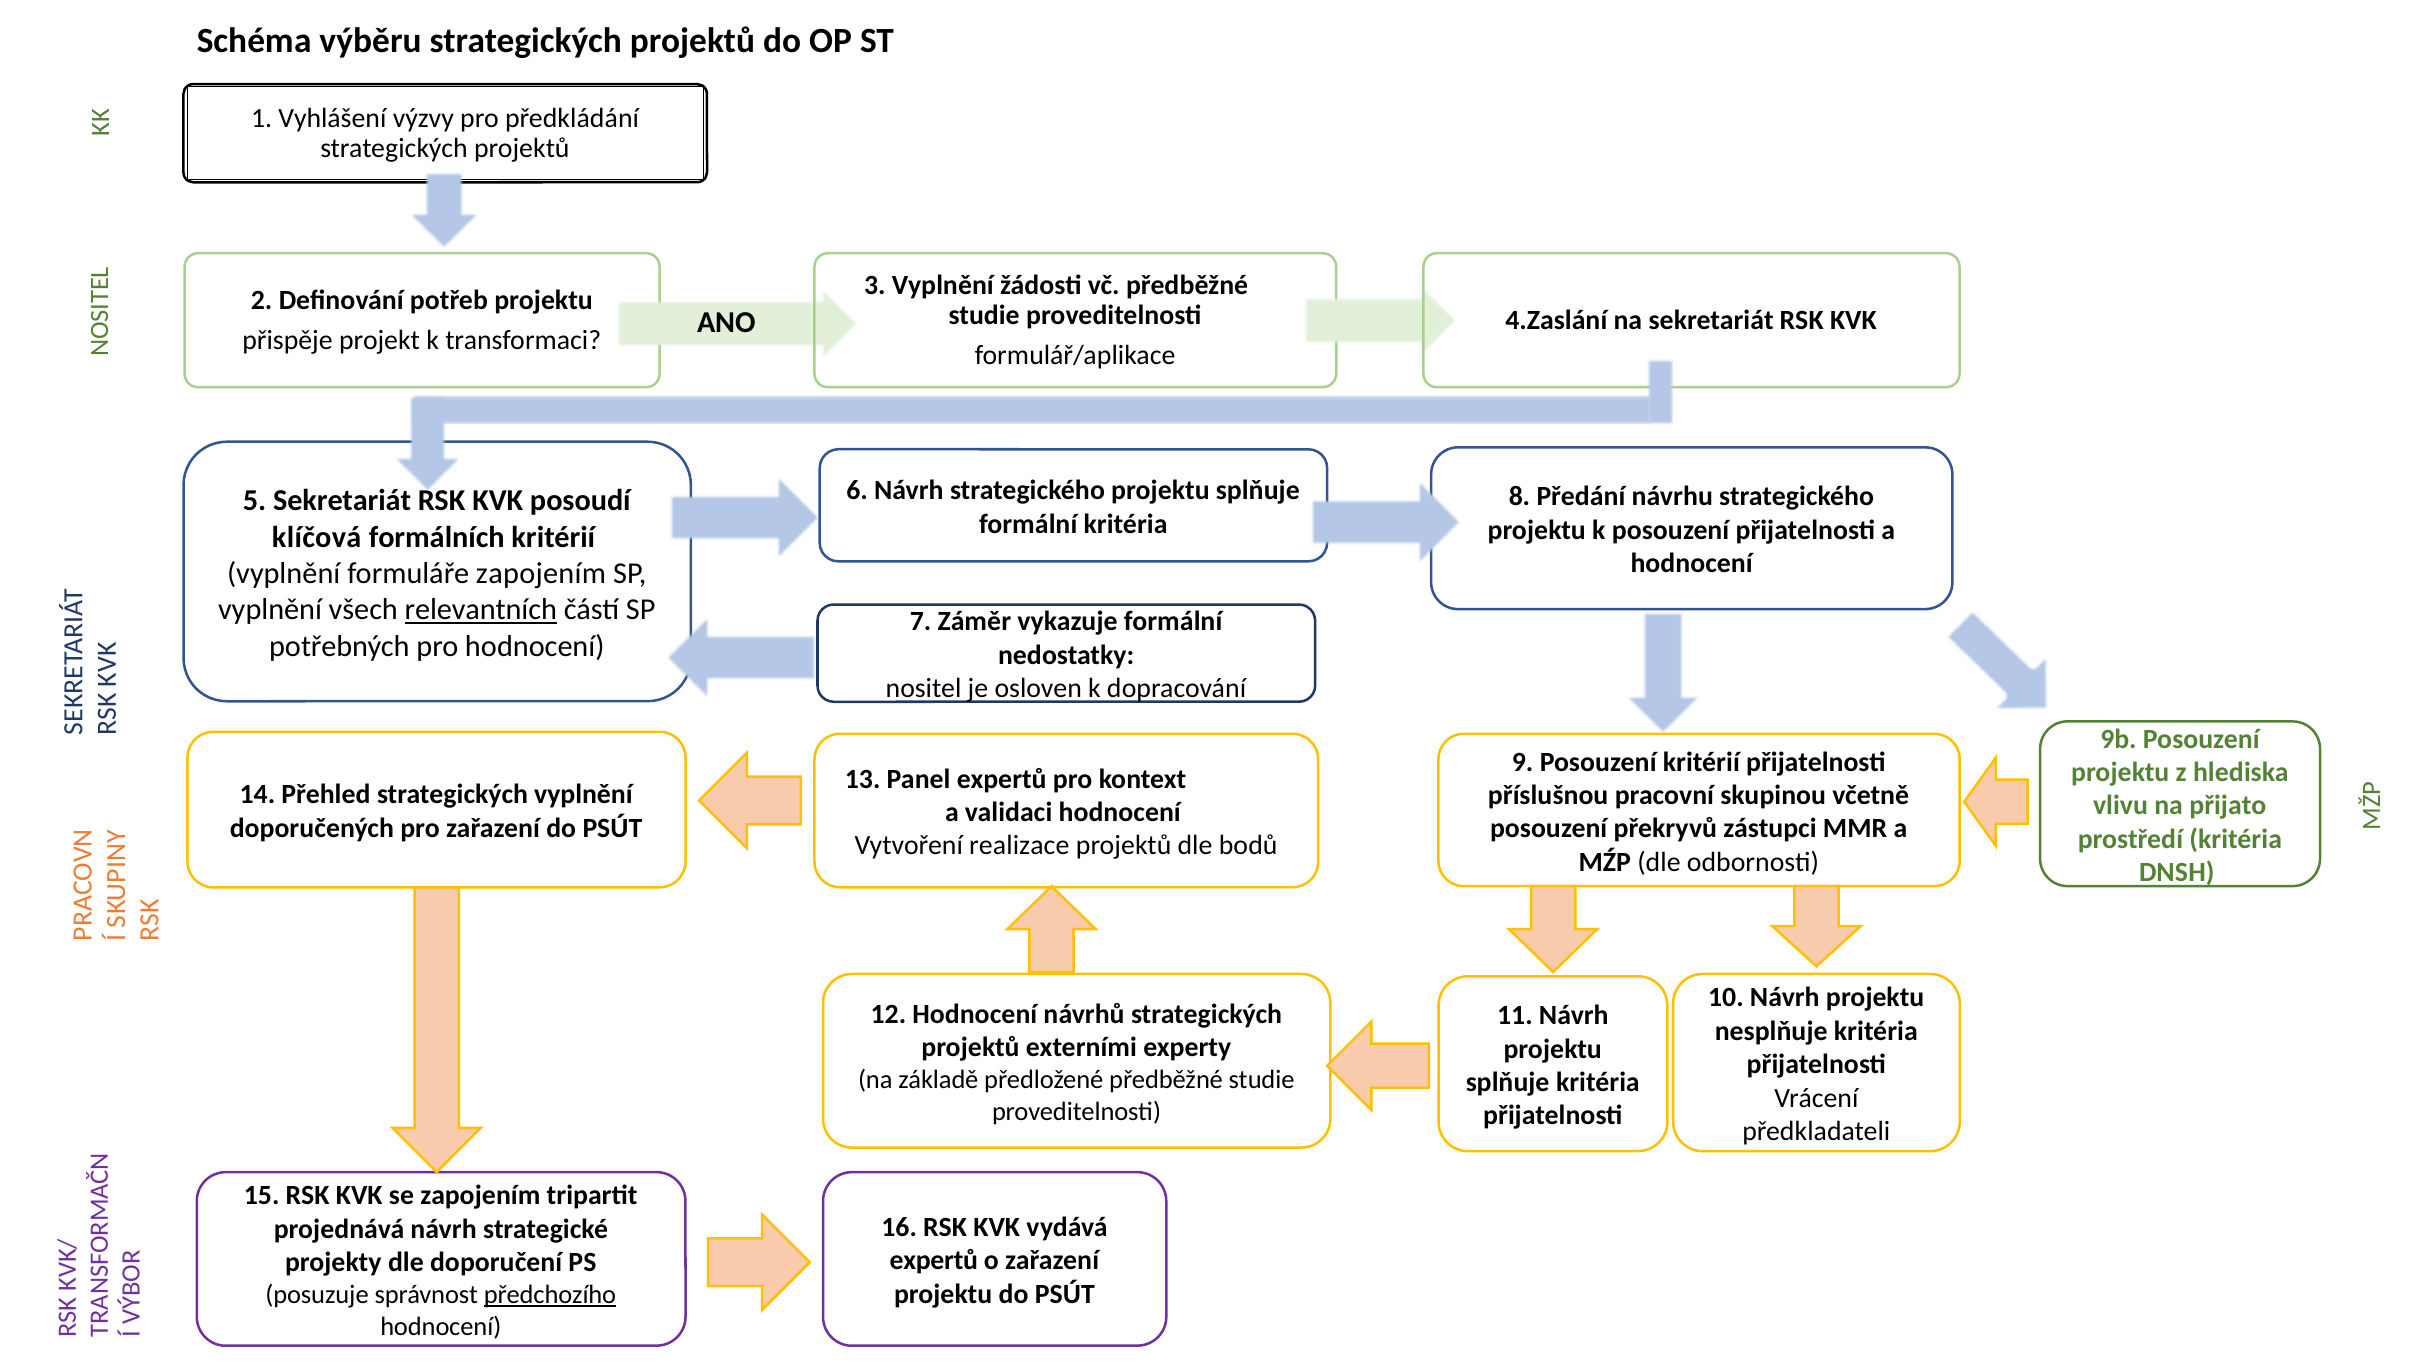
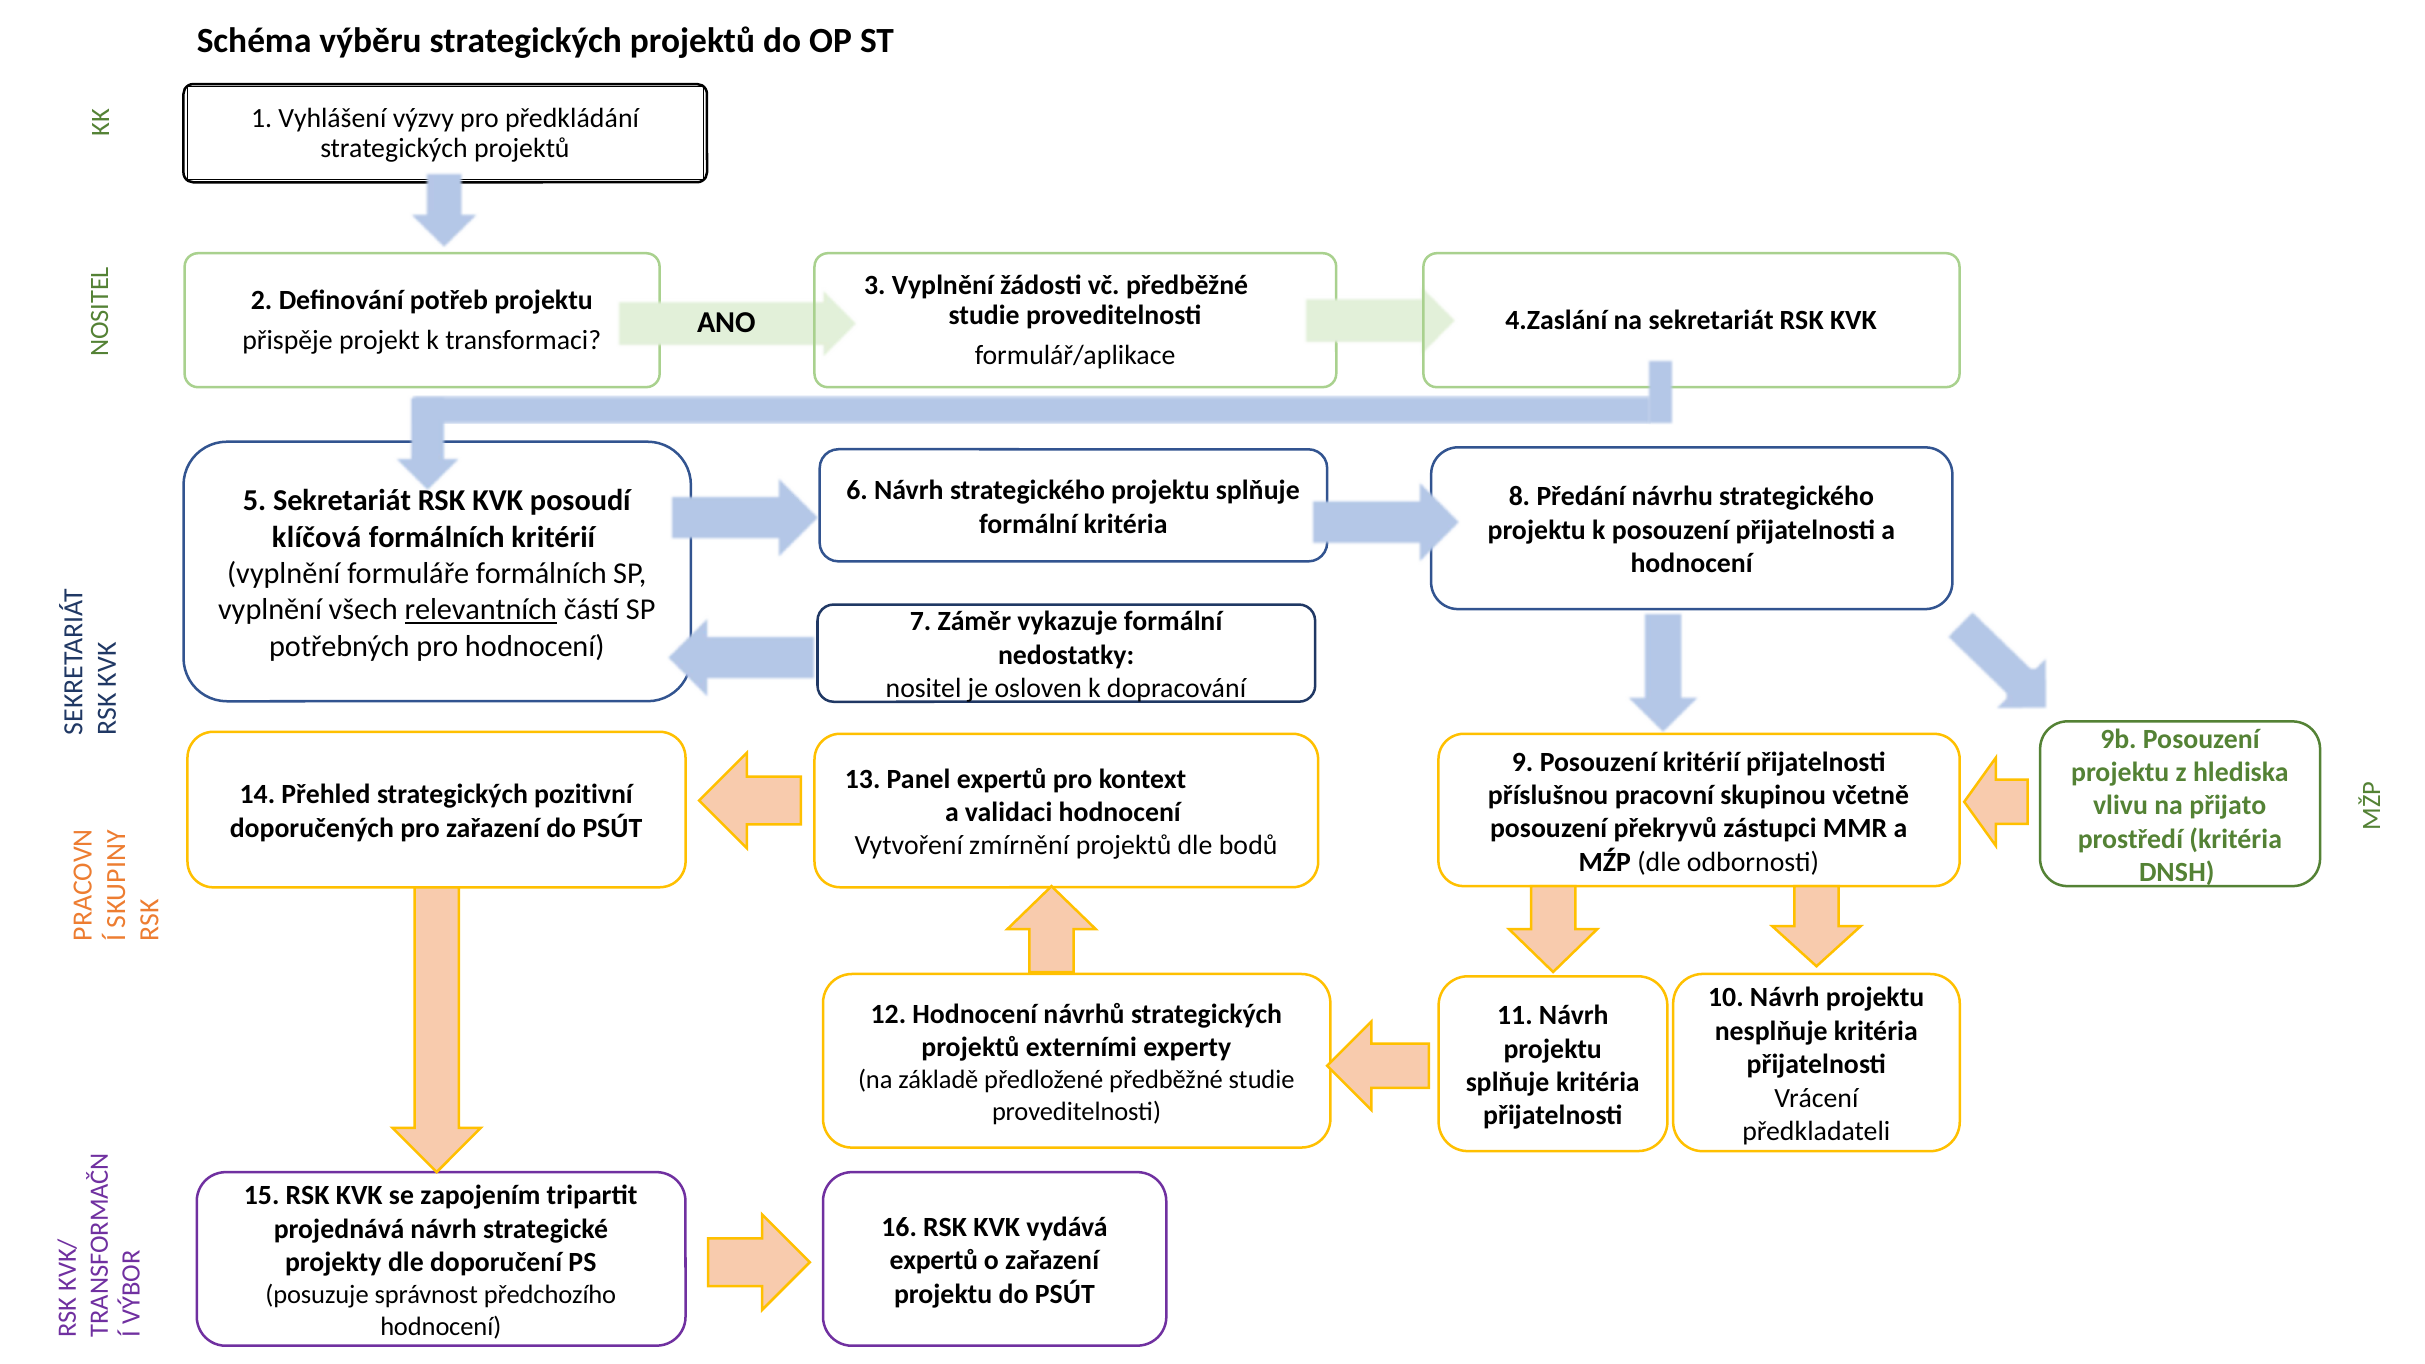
formuláře zapojením: zapojením -> formálních (541, 574)
strategických vyplnění: vyplnění -> pozitivní (583, 795)
realizace: realizace -> zmírnění (1019, 846)
předchozího underline: present -> none (550, 1295)
